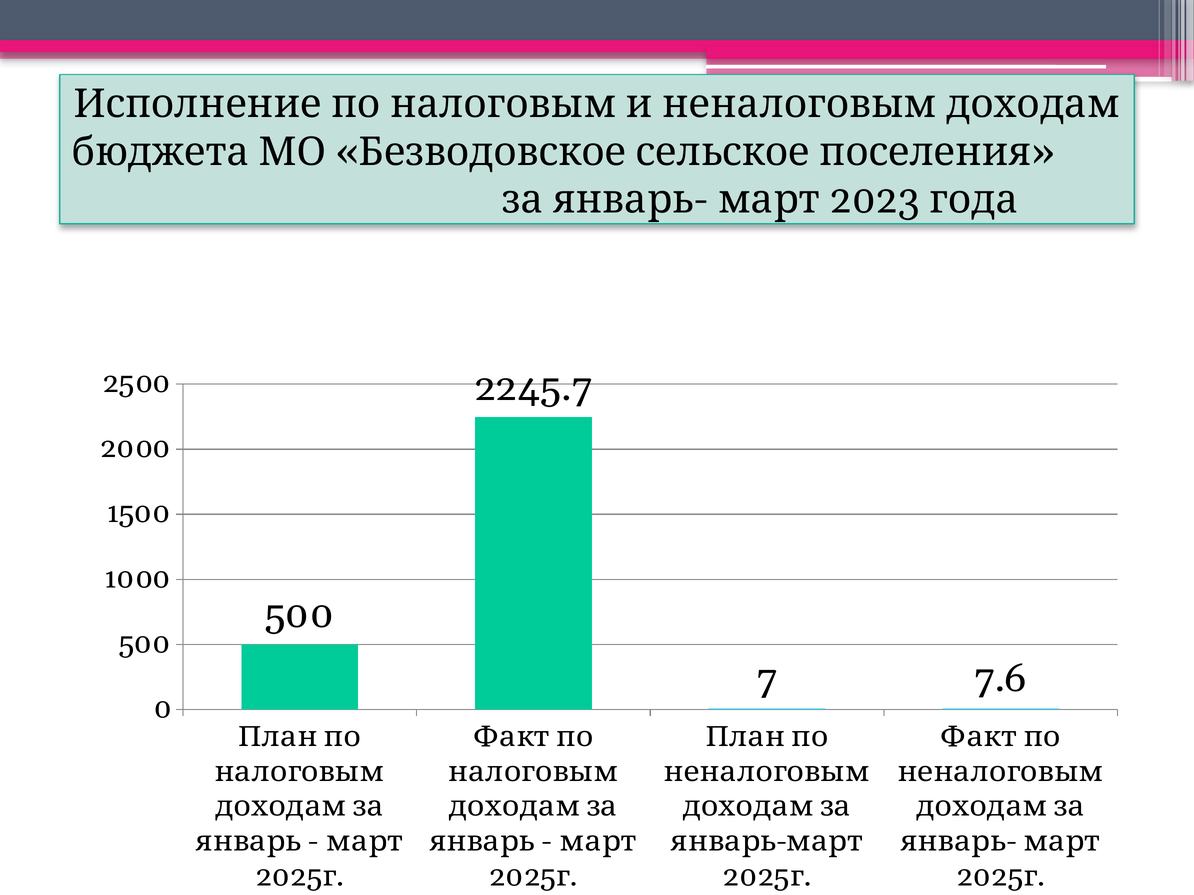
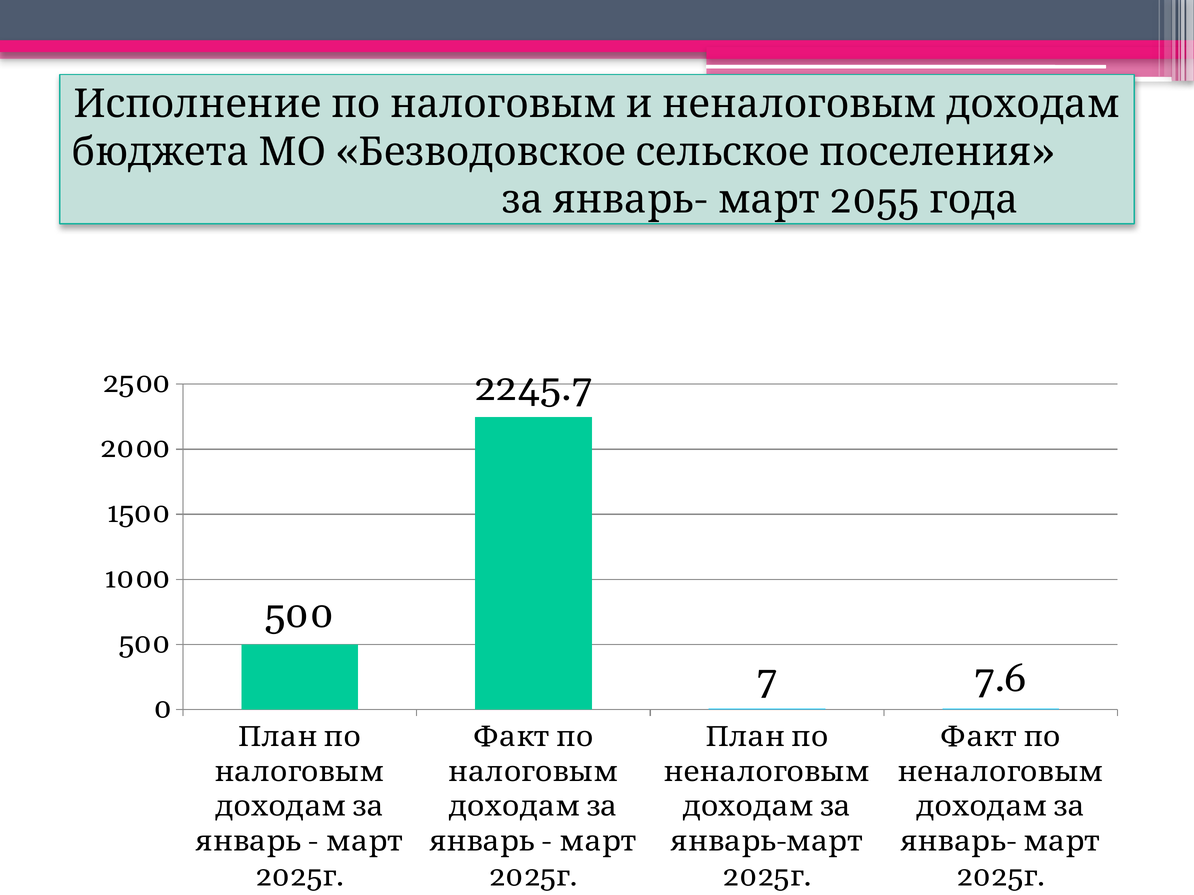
2023: 2023 -> 2055 (874, 200)
